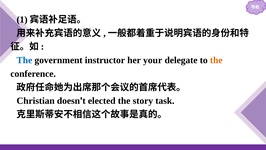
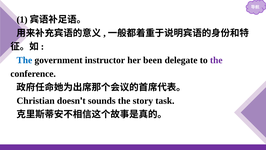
your: your -> been (153, 60)
the colour: orange -> purple (216, 60)
elected: elected -> sounds (102, 101)
